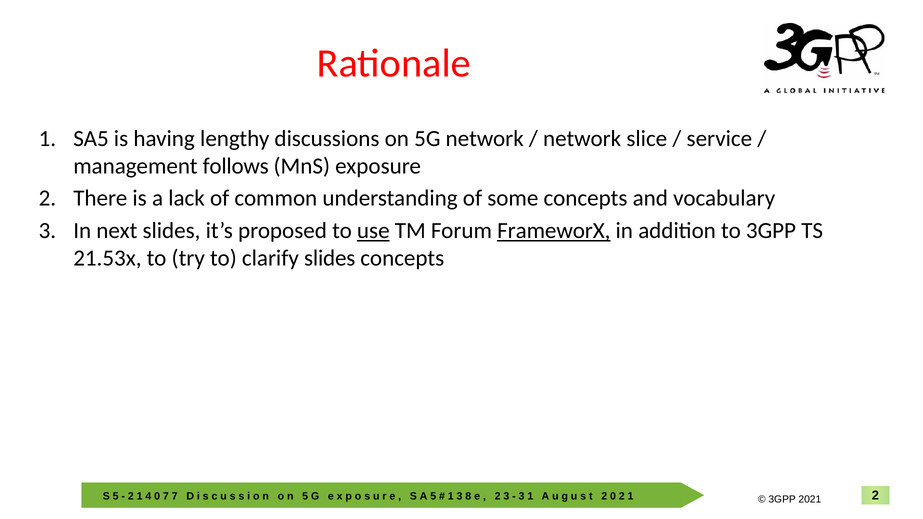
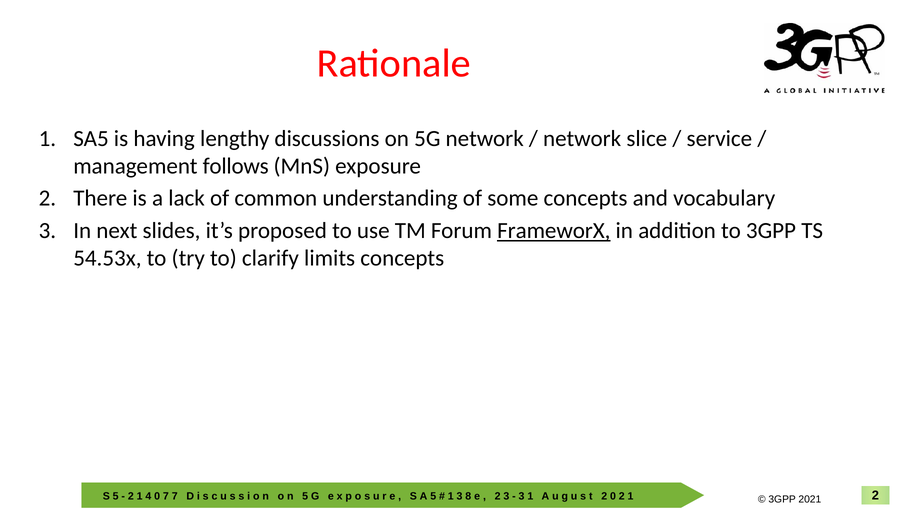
use underline: present -> none (373, 231)
21.53x: 21.53x -> 54.53x (107, 258)
clarify slides: slides -> limits (330, 258)
